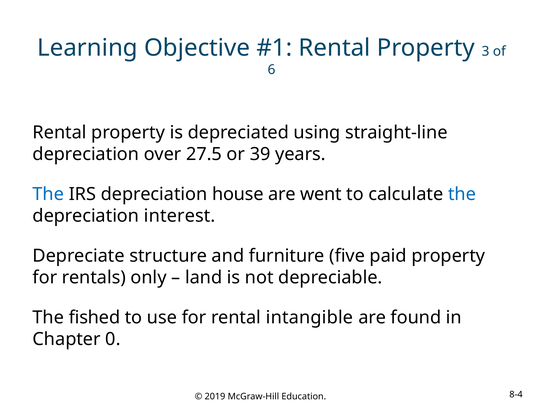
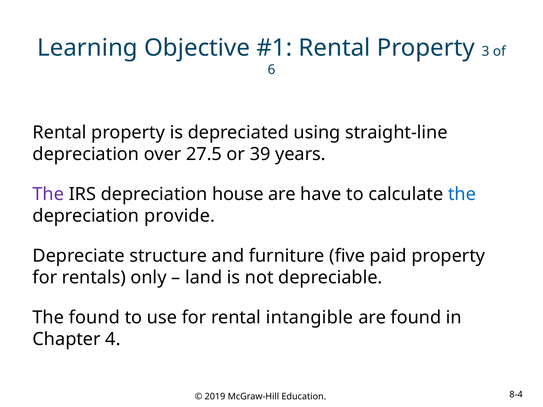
The colour: blue -> purple (48, 194)
went: went -> have (321, 194)
interest: interest -> provide (180, 216)
The fished: fished -> found (94, 318)
0: 0 -> 4 (113, 339)
